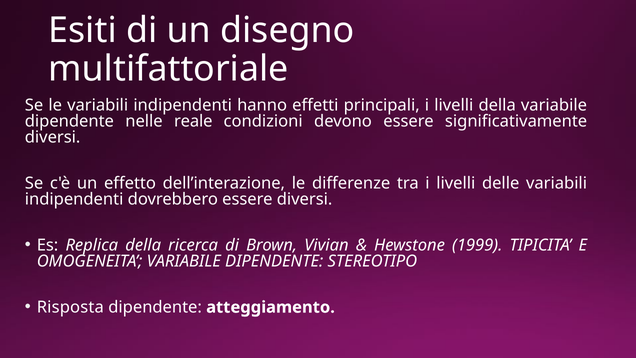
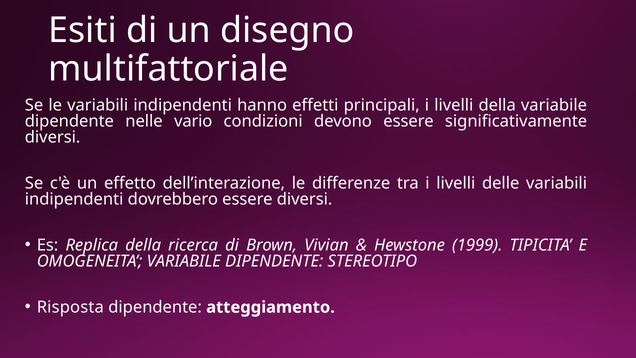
reale: reale -> vario (193, 121)
